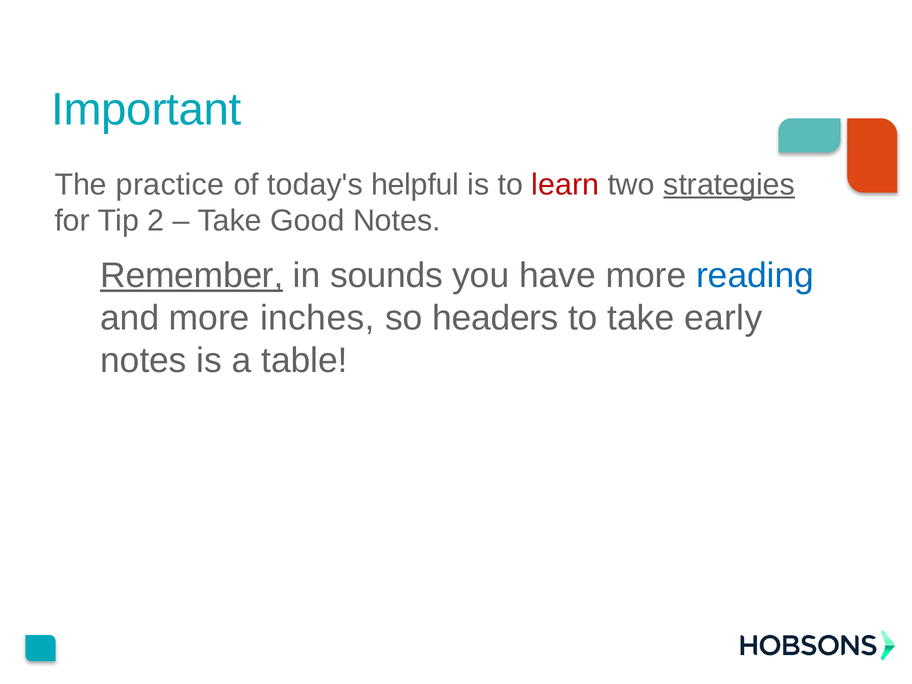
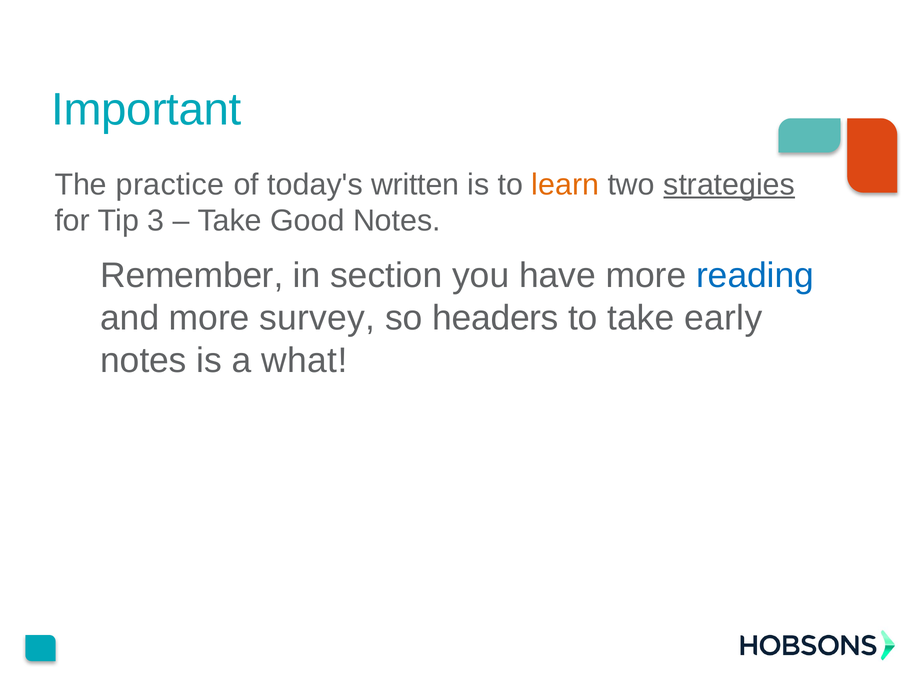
helpful: helpful -> written (415, 184)
learn colour: red -> orange (565, 184)
2: 2 -> 3 (156, 221)
Remember underline: present -> none (192, 276)
sounds: sounds -> section (386, 276)
inches: inches -> survey (317, 318)
table: table -> what (304, 361)
